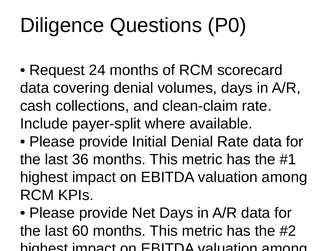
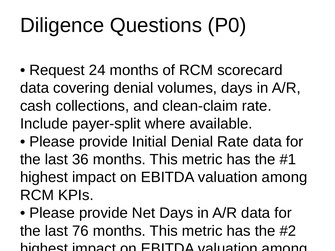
60: 60 -> 76 (80, 231)
